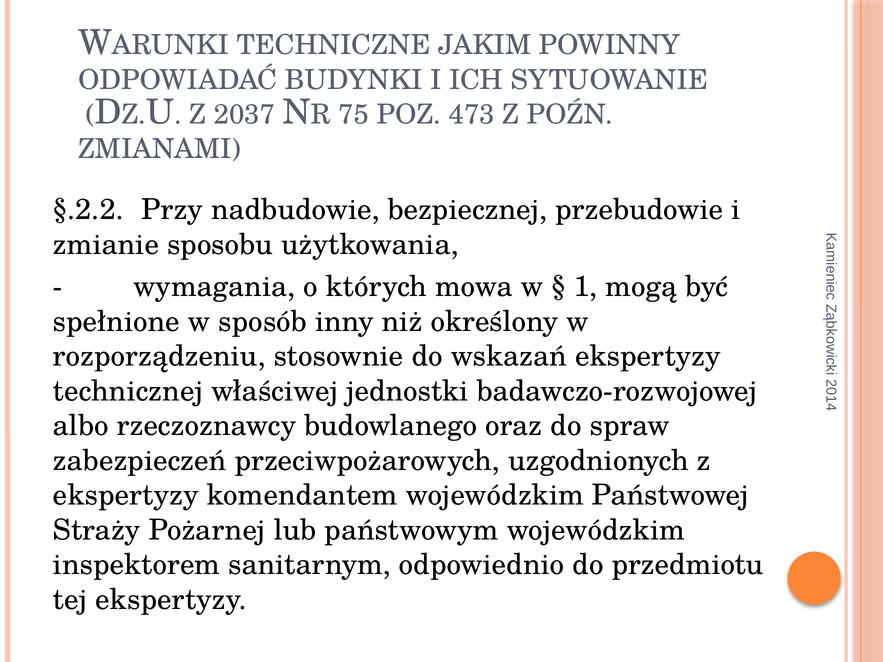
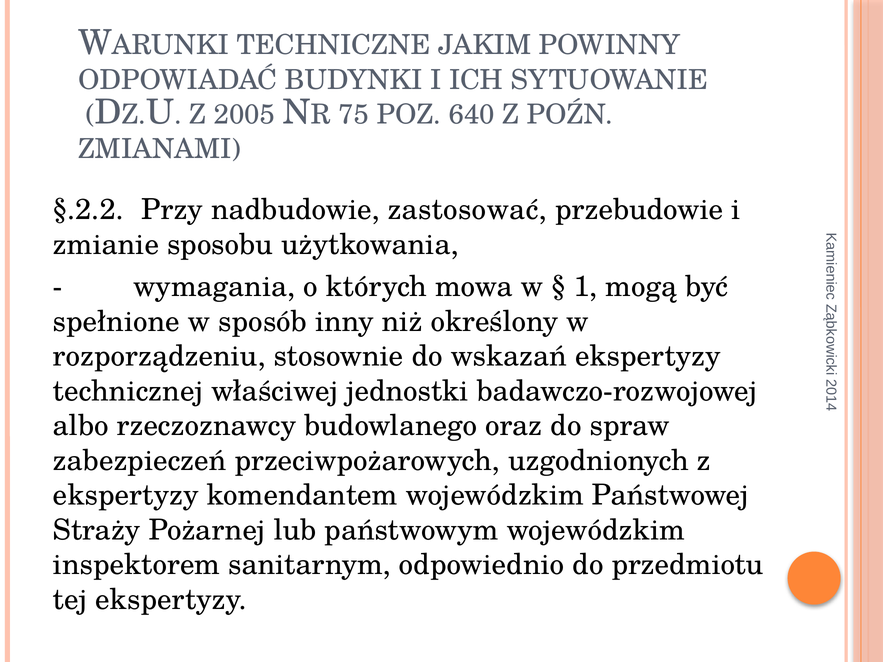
2037: 2037 -> 2005 (244, 115)
473: 473 -> 640 (472, 115)
bezpiecznej: bezpiecznej -> zastosować (467, 210)
